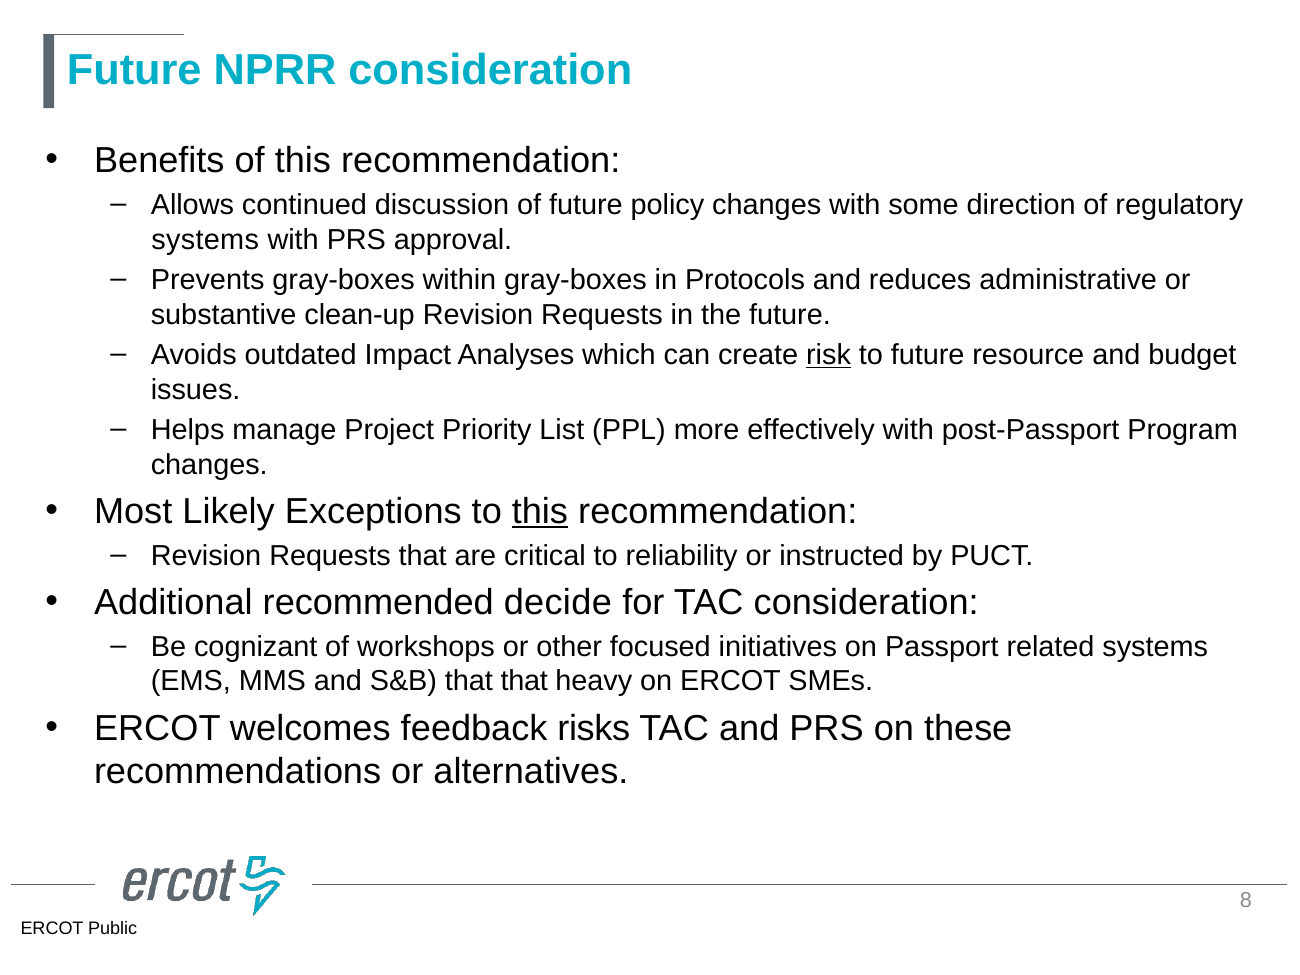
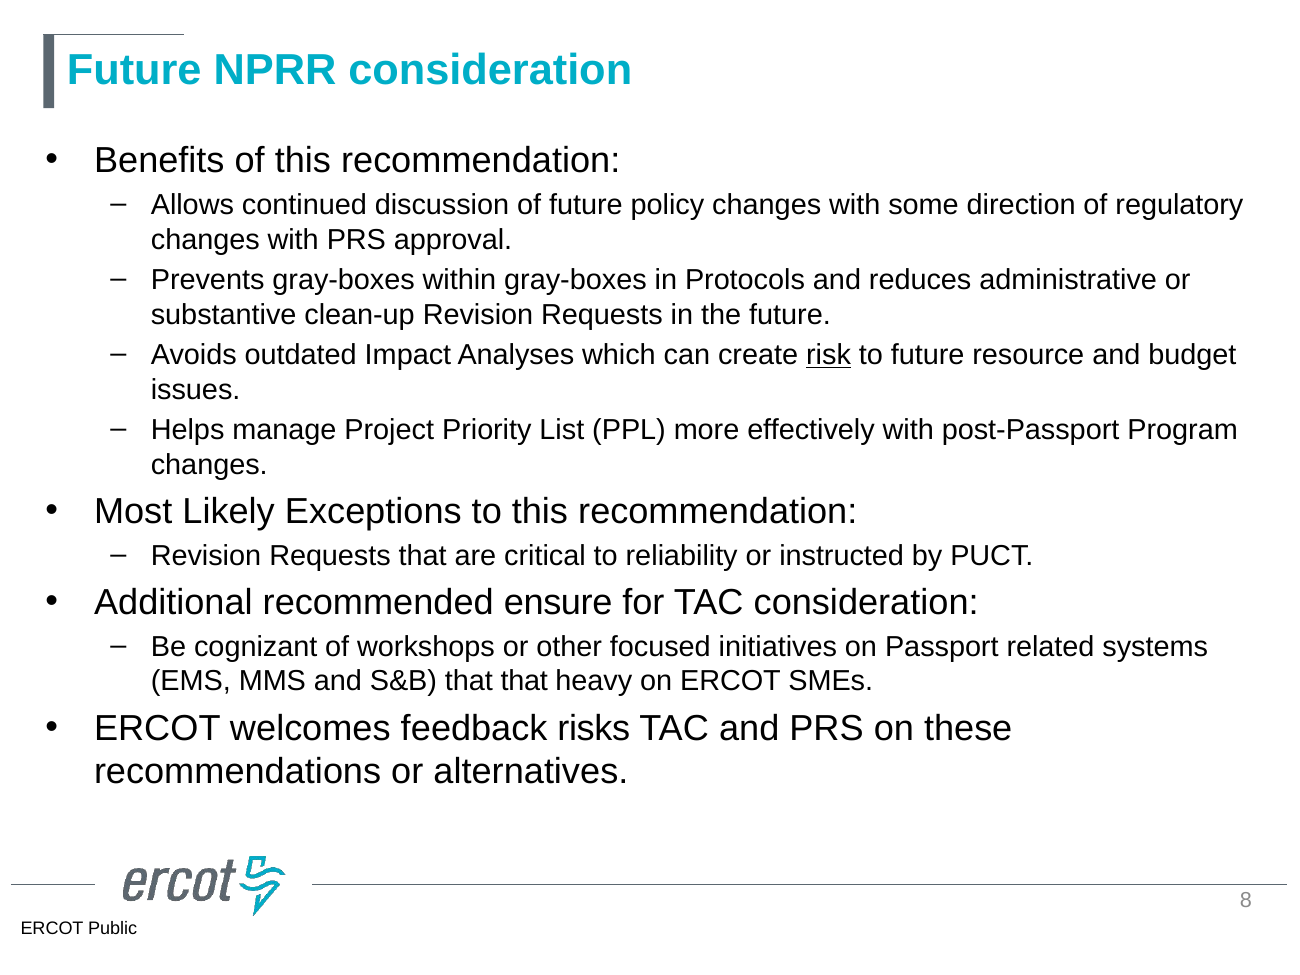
systems: systems -> changes (205, 240)
this underline: present -> none (540, 512)
decide: decide -> ensure (558, 603)
